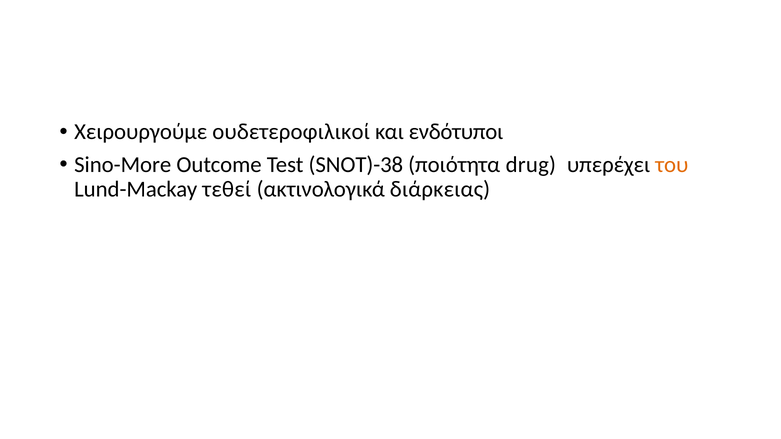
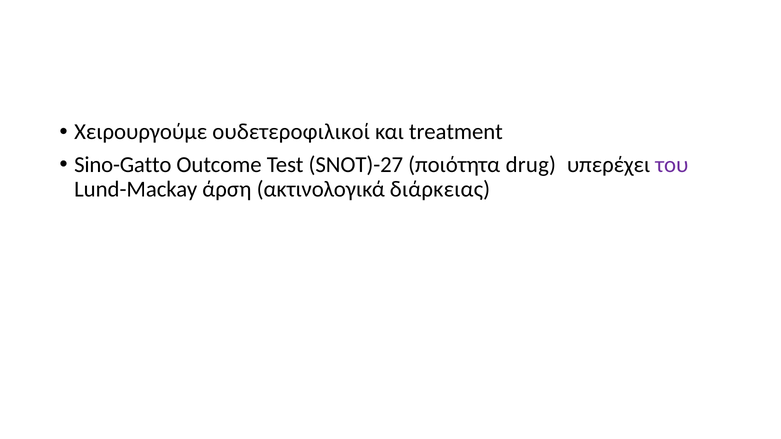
ενδότυποι: ενδότυποι -> treatment (456, 132)
Sino-More: Sino-More -> Sino-Gatto (123, 165)
SNOT)-38: SNOT)-38 -> SNOT)-27 (356, 165)
του colour: orange -> purple (672, 165)
τεθεί: τεθεί -> άρση (227, 189)
